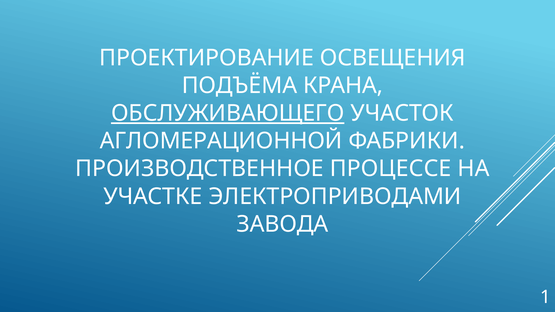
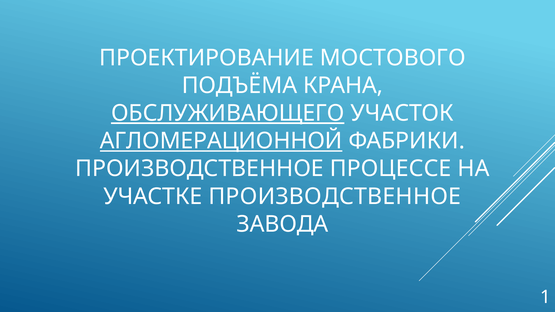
ОСВЕЩЕНИЯ: ОСВЕЩЕНИЯ -> МОСТОВОГО (393, 58)
АГЛОМЕРАЦИОННОЙ underline: none -> present (221, 141)
УЧАСТКЕ ЭЛЕКТРОПРИВОДАМИ: ЭЛЕКТРОПРИВОДАМИ -> ПРОИЗВОДСТВЕННОЕ (335, 197)
